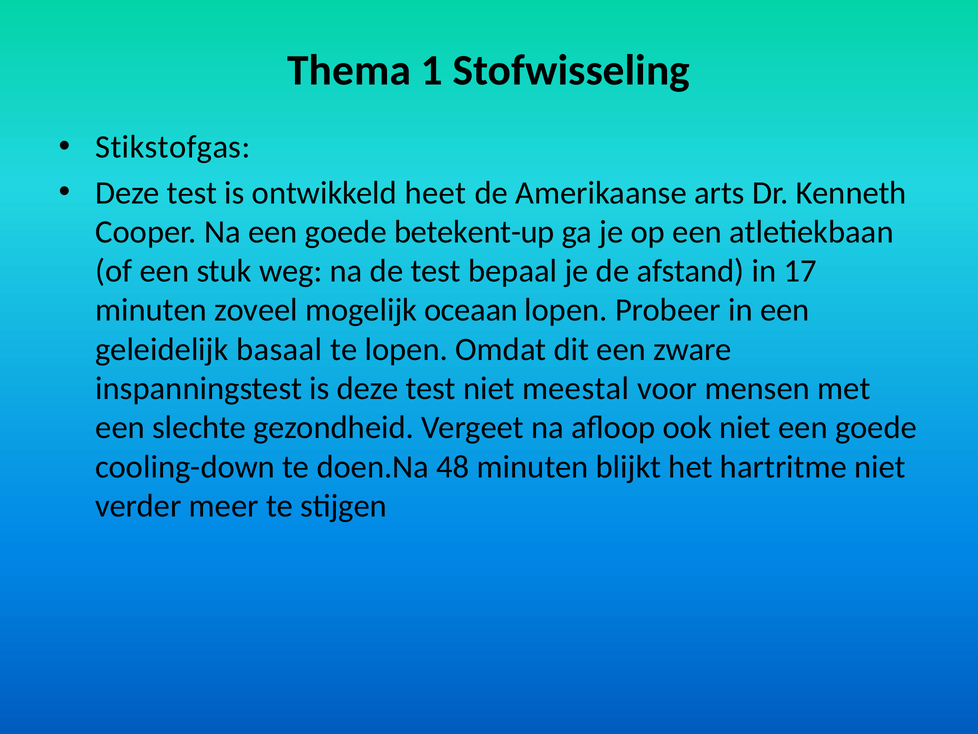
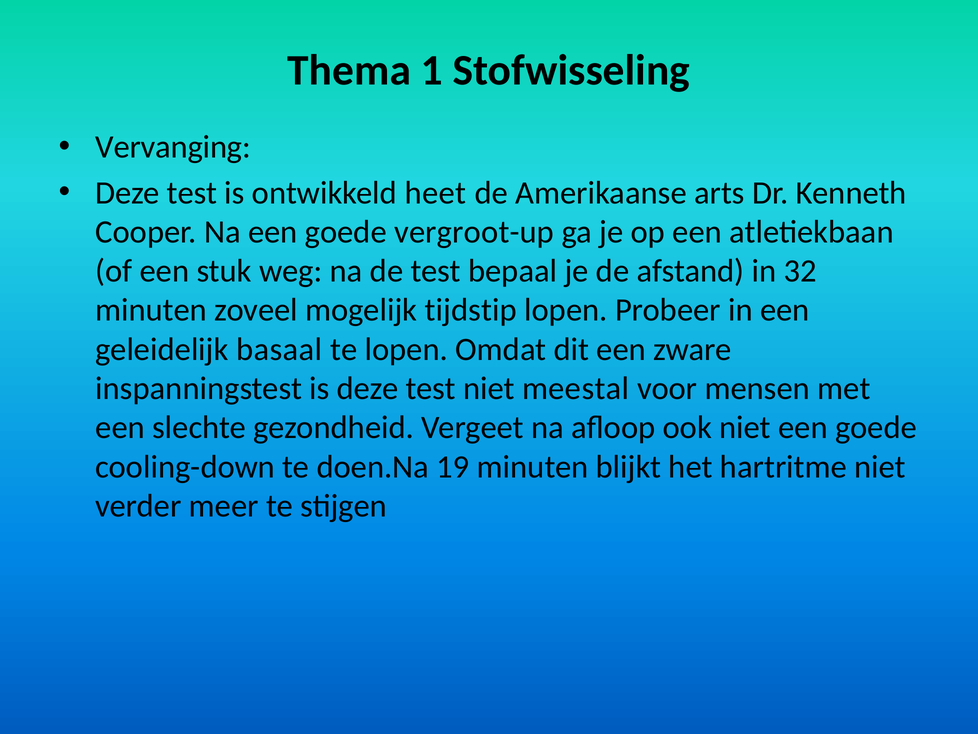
Stikstofgas: Stikstofgas -> Vervanging (173, 147)
betekent-up: betekent-up -> vergroot-up (474, 232)
17: 17 -> 32 (800, 271)
oceaan: oceaan -> tijdstip (471, 310)
48: 48 -> 19 (453, 466)
